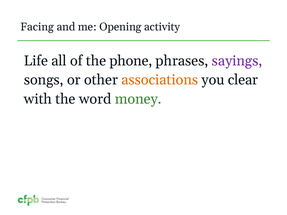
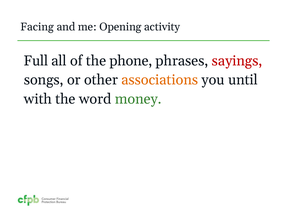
Life: Life -> Full (36, 61)
sayings colour: purple -> red (237, 61)
clear: clear -> until (243, 80)
